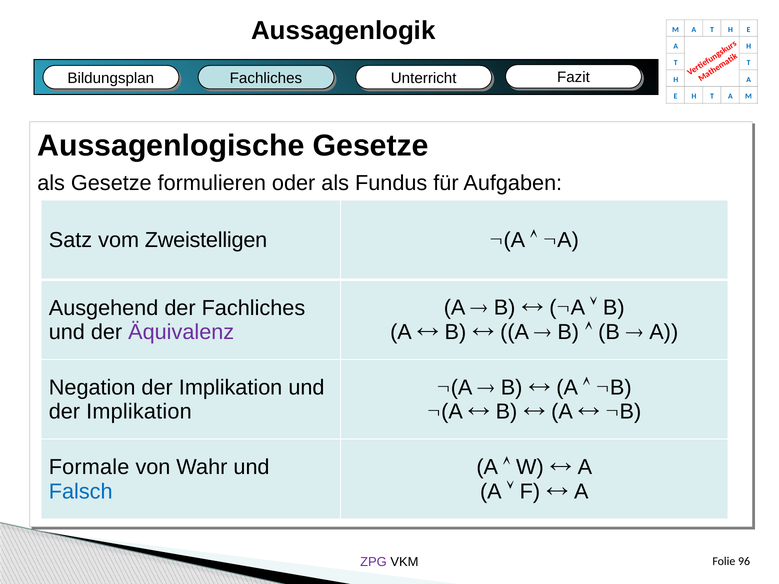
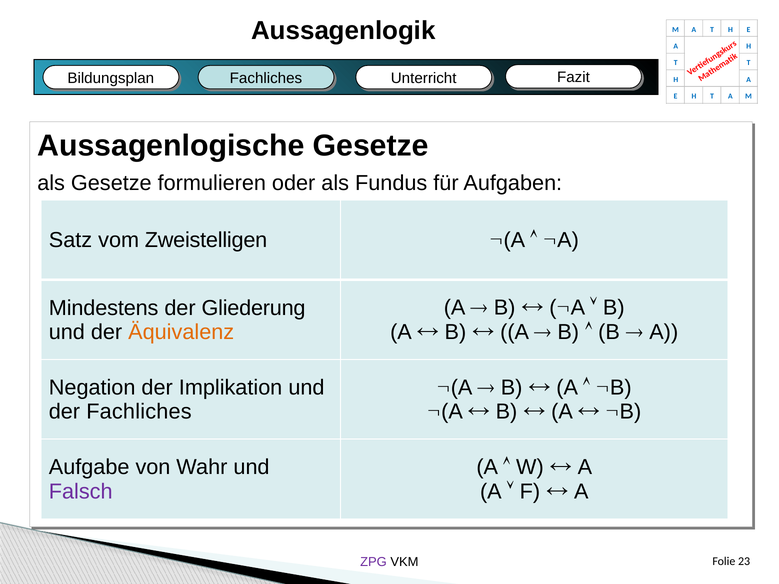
Ausgehend: Ausgehend -> Mindestens (104, 308)
der Fachliches: Fachliches -> Gliederung (254, 308)
Äquivalenz colour: purple -> orange (181, 332)
Implikation: Implikation -> Fachliches (139, 412)
Formale: Formale -> Aufgabe (89, 468)
Falsch colour: blue -> purple (81, 492)
96: 96 -> 23 (744, 562)
